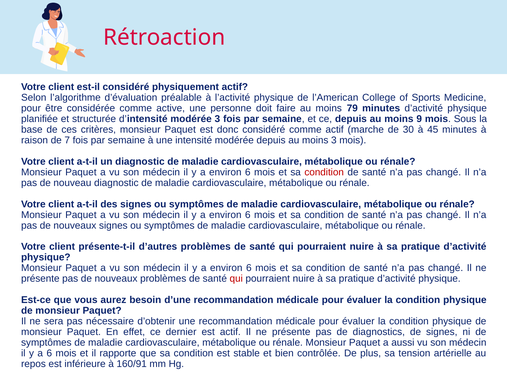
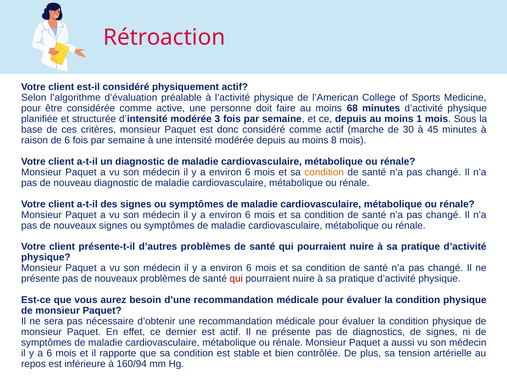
79: 79 -> 68 (352, 108)
9: 9 -> 1 (419, 119)
de 7: 7 -> 6 (67, 140)
moins 3: 3 -> 8 (334, 140)
condition colour: red -> orange (324, 172)
160/91: 160/91 -> 160/94 (132, 364)
